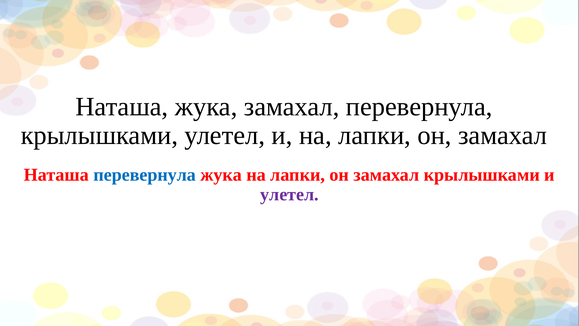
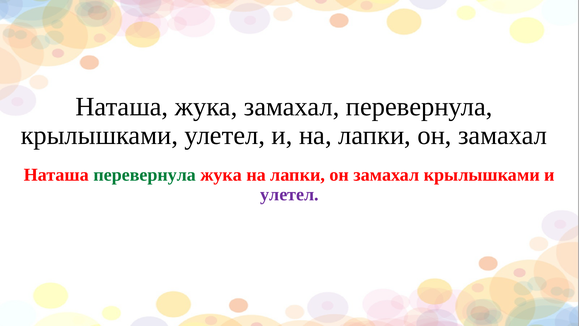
перевернула colour: blue -> green (145, 175)
